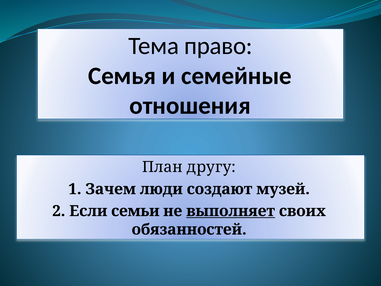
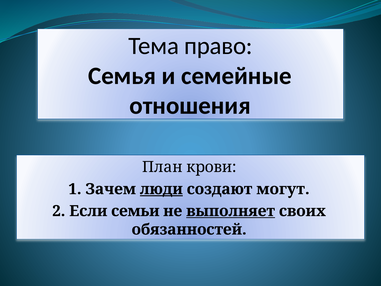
другу: другу -> крови (211, 167)
люди underline: none -> present (161, 189)
музей: музей -> могут (283, 189)
